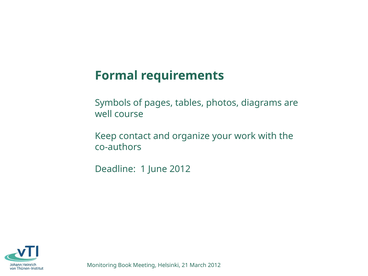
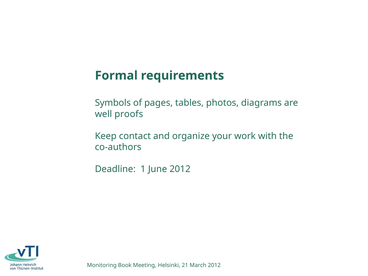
course: course -> proofs (129, 114)
